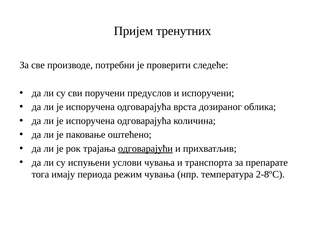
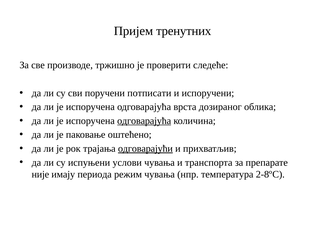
потребни: потребни -> тржишно (115, 65)
предуслов: предуслов -> потписати (149, 93)
одговарајућа underline: none -> present (144, 121)
тога: тога -> није (40, 174)
